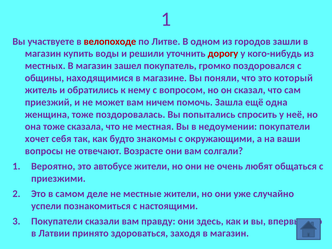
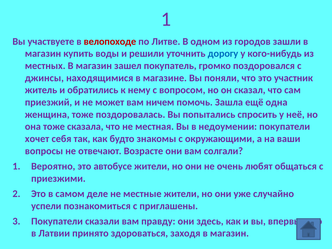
дорогу colour: red -> blue (223, 54)
общины: общины -> джинсы (44, 78)
который: который -> участник (293, 78)
настоящими: настоящими -> приглашены (169, 206)
